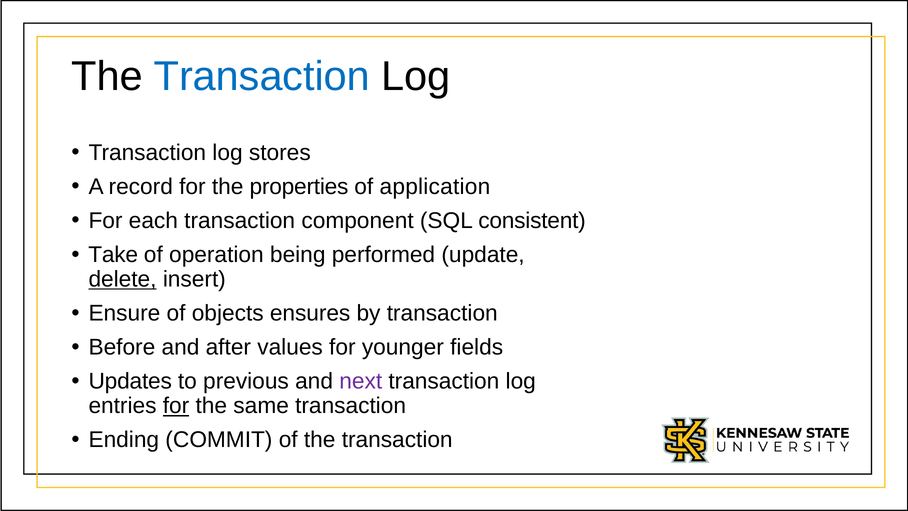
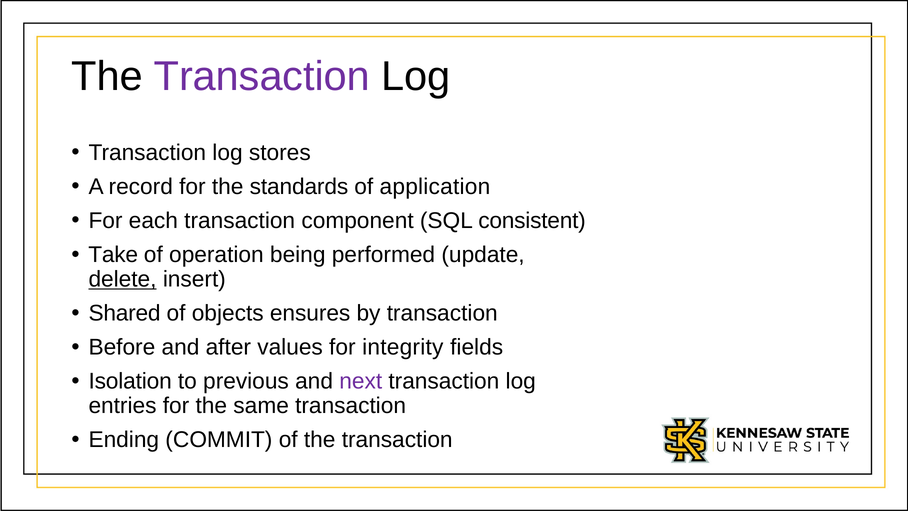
Transaction colour: blue -> purple (262, 76)
properties: properties -> standards (299, 187)
Ensure: Ensure -> Shared (125, 313)
younger: younger -> integrity (403, 347)
Updates: Updates -> Isolation (130, 381)
for underline: present -> none (176, 406)
